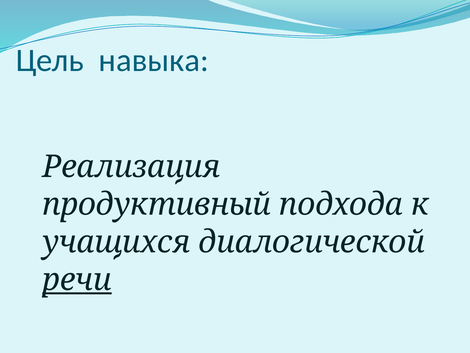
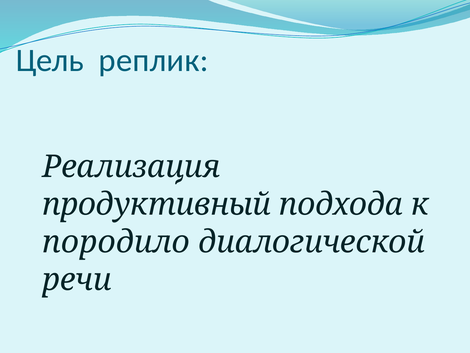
навыка: навыка -> реплик (154, 60)
учащихся: учащихся -> породило (116, 242)
речи underline: present -> none (77, 279)
